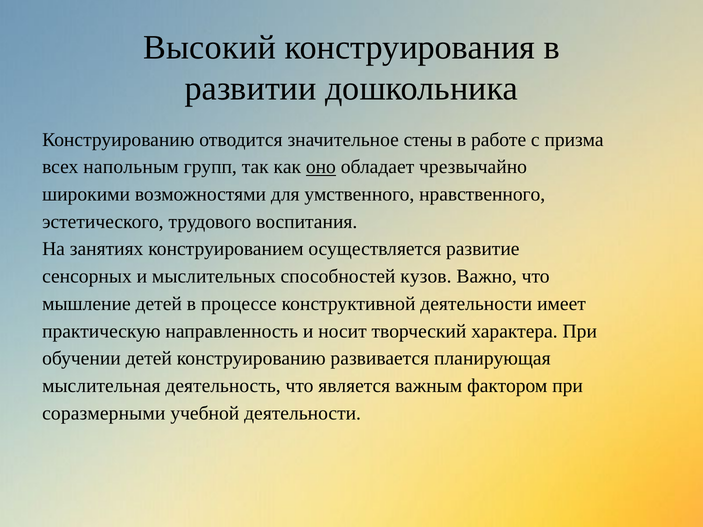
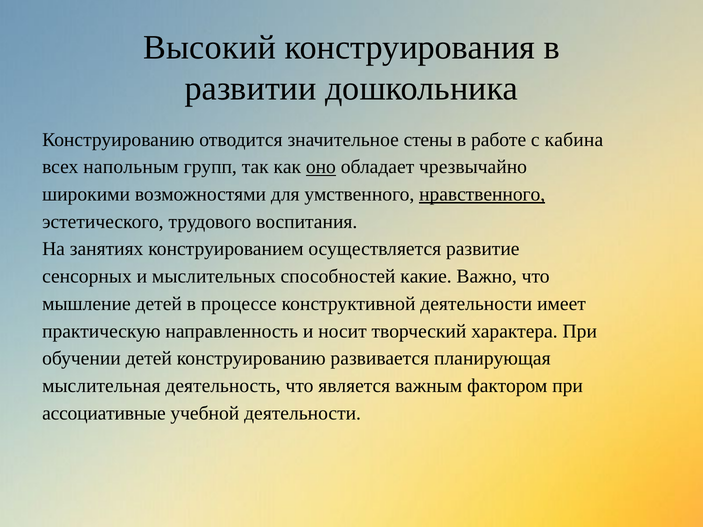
призма: призма -> кабина (574, 140)
нравственного underline: none -> present (482, 194)
кузов: кузов -> какие (426, 277)
соразмерными: соразмерными -> ассоциативные (104, 413)
